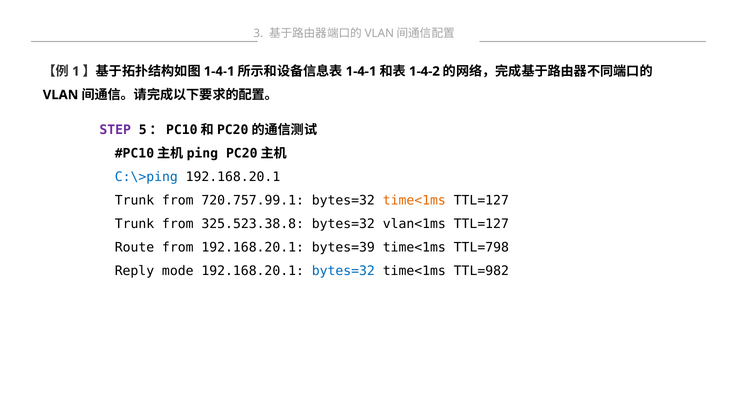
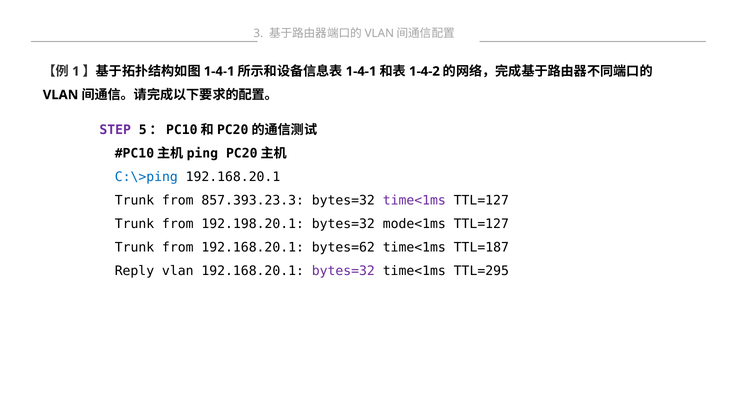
720.757.99.1: 720.757.99.1 -> 857.393.23.3 (253, 201)
time<1ms colour: orange -> purple (414, 201)
325.523.38.8: 325.523.38.8 -> 192.198.20.1 (253, 224)
vlan<1ms: vlan<1ms -> mode<1ms (414, 224)
Route: Route -> Trunk (134, 248)
bytes=39: bytes=39 -> bytes=62 (343, 248)
TTL=798: TTL=798 -> TTL=187 (481, 248)
Reply mode: mode -> vlan (178, 272)
bytes=32 colour: blue -> purple (343, 272)
TTL=982: TTL=982 -> TTL=295 (481, 272)
